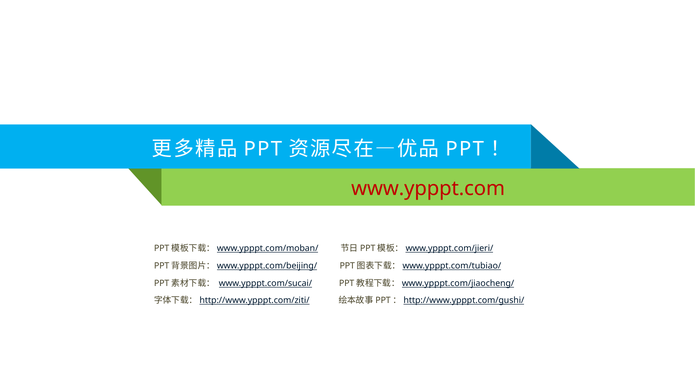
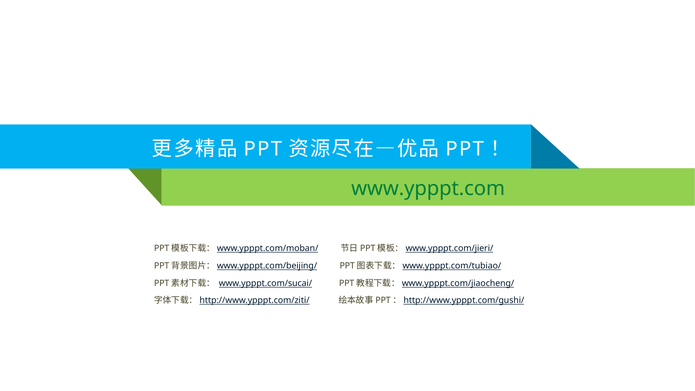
www.ypppt.com colour: red -> green (428, 188)
